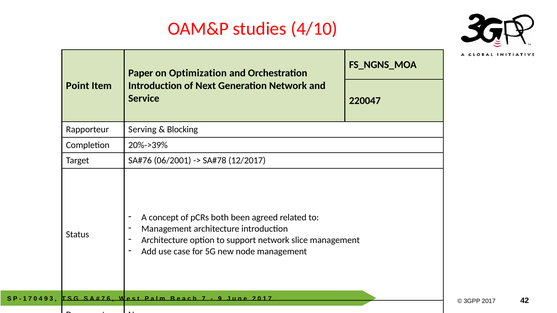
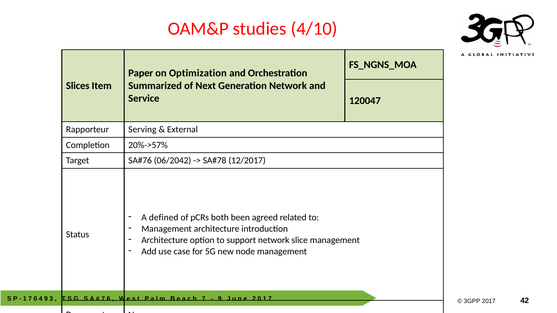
Point: Point -> Slices (78, 86)
Introduction: Introduction -> Summarized (155, 86)
220047: 220047 -> 120047 (365, 101)
Blocking: Blocking -> External (182, 130)
20%->39%: 20%->39% -> 20%->57% (148, 145)
06/2001: 06/2001 -> 06/2042 (173, 161)
concept: concept -> defined (164, 218)
